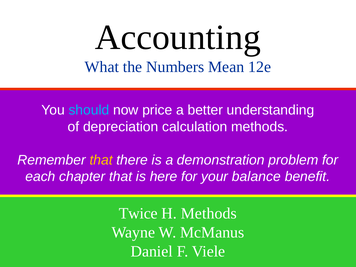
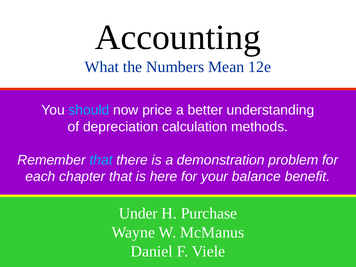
that colour: yellow -> light blue (101, 160)
Twice: Twice -> Under (138, 213)
H Methods: Methods -> Purchase (209, 213)
